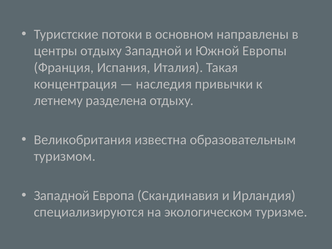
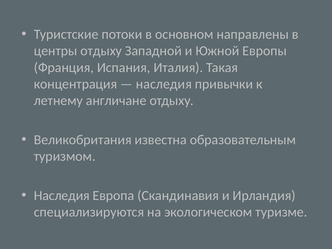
разделена: разделена -> англичане (116, 101)
Западной: Западной -> Наследия (62, 195)
